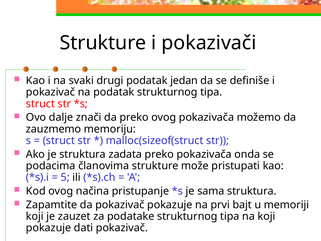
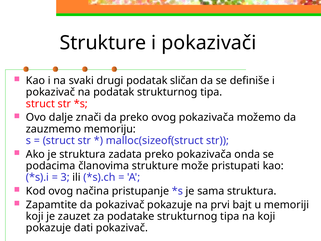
jedan: jedan -> sličan (184, 81)
5: 5 -> 3 (65, 177)
